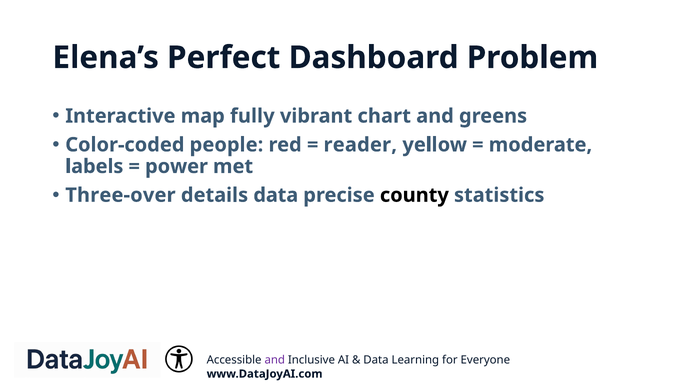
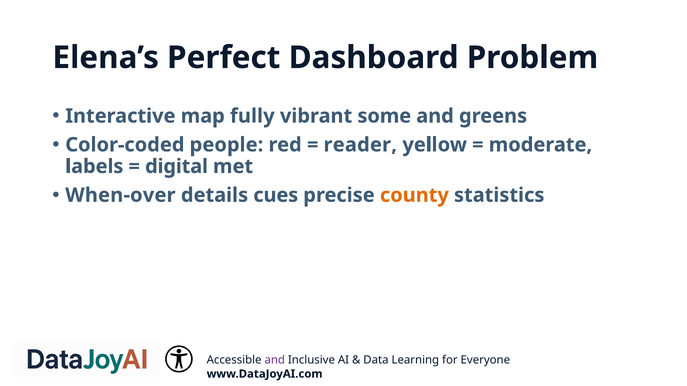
chart: chart -> some (384, 116)
power: power -> digital (177, 167)
Three-over: Three-over -> When-over (120, 195)
details data: data -> cues (276, 195)
county colour: black -> orange (414, 195)
